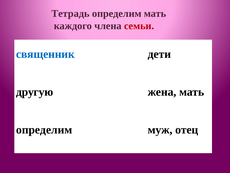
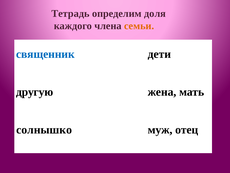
определим мать: мать -> доля (155, 14)
семьи colour: red -> orange (139, 26)
определим: определим -> солнышко (44, 129)
